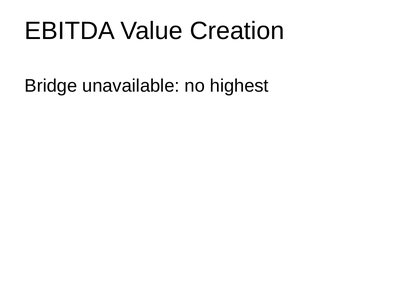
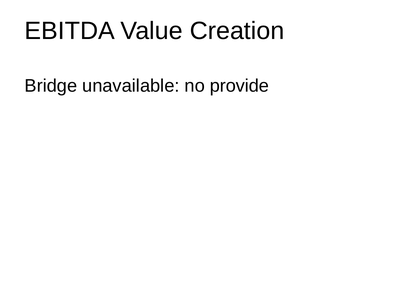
highest: highest -> provide (239, 86)
